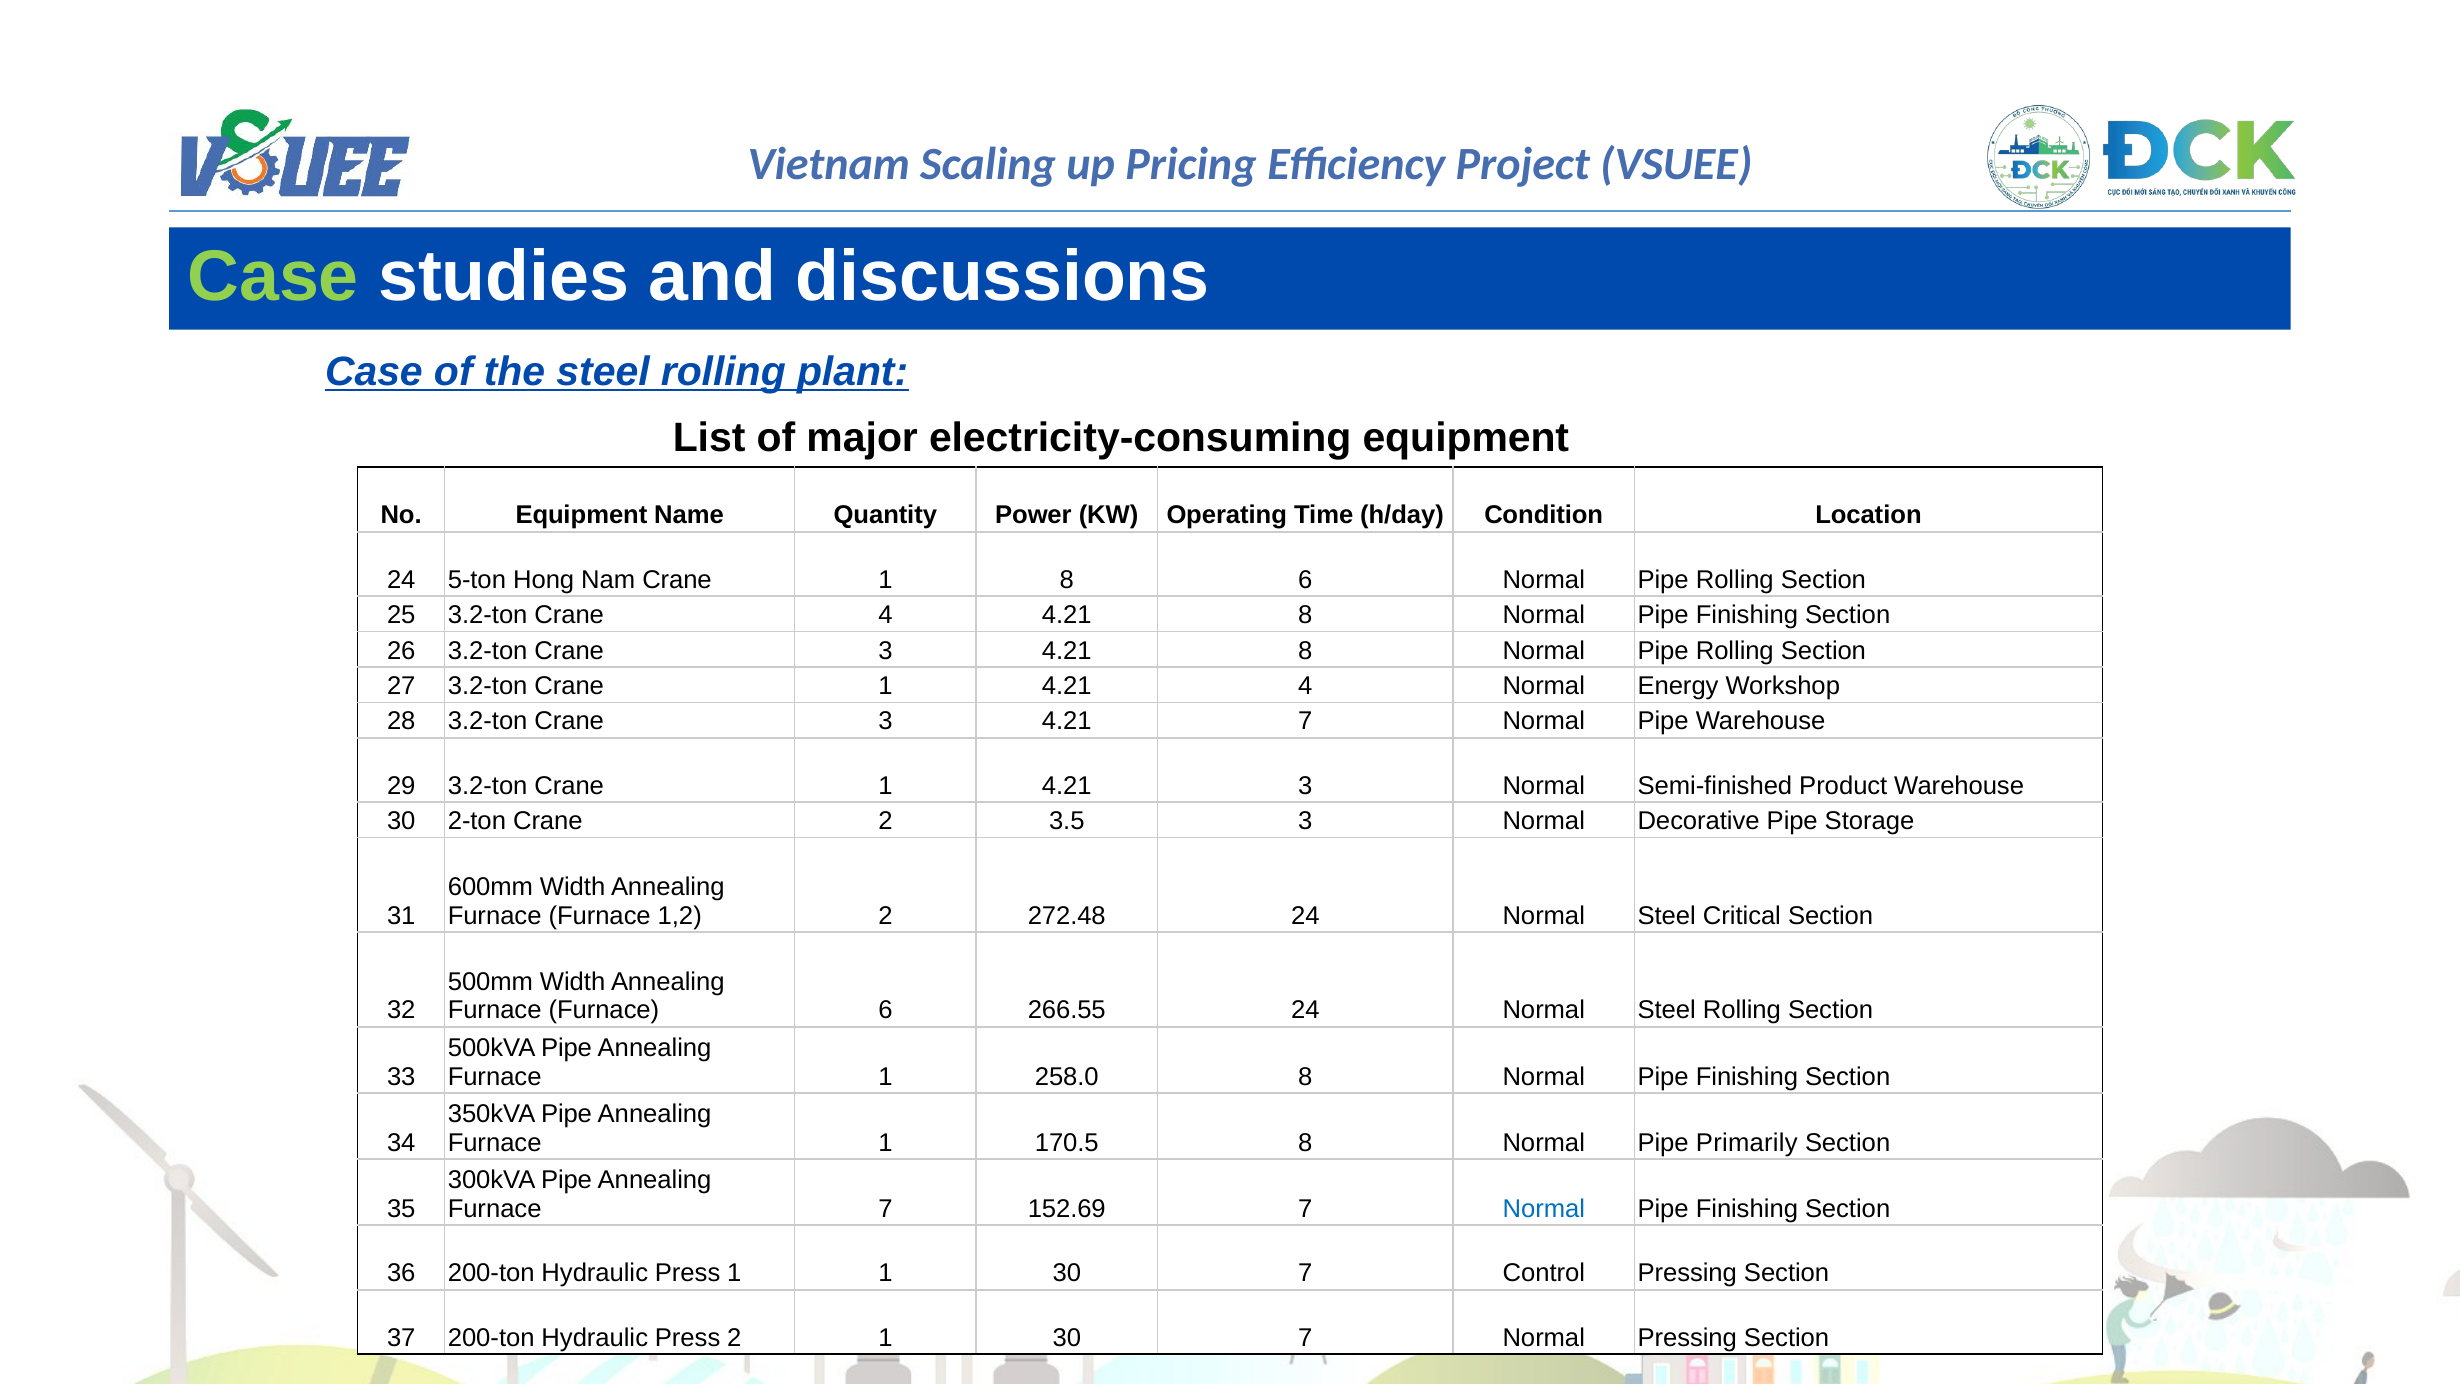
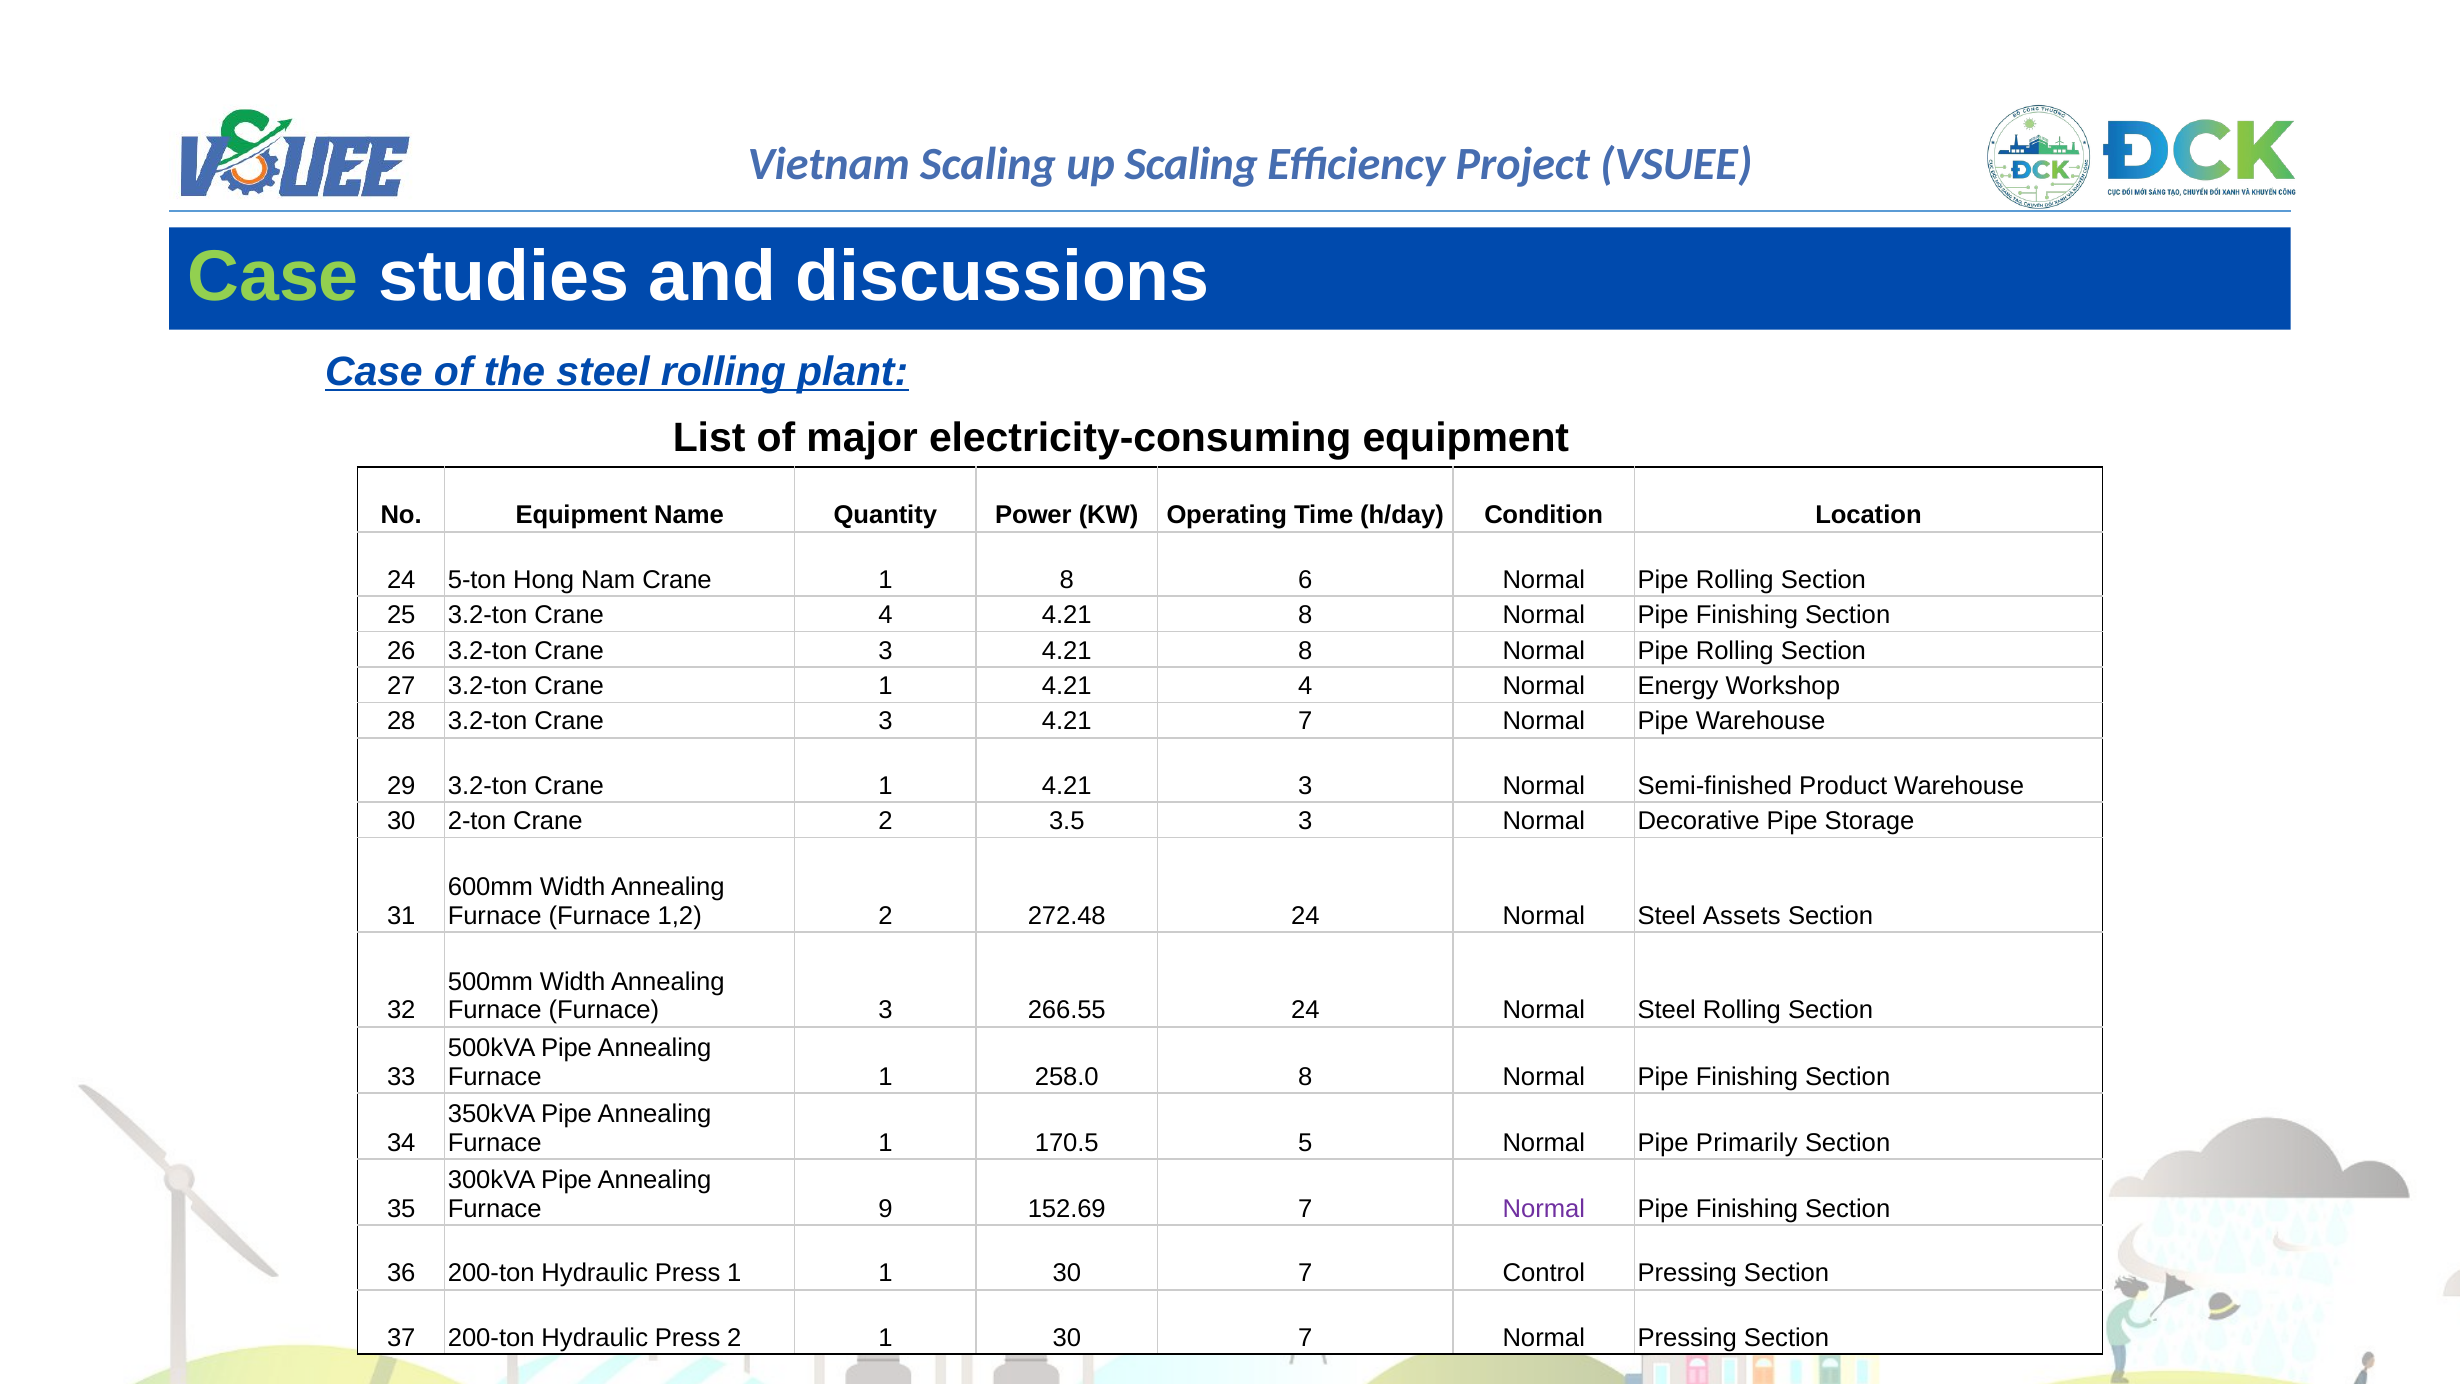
Pricing: Pricing -> Scaling (1191, 164)
Critical: Critical -> Assets (1742, 916)
Furnace 6: 6 -> 3 (885, 1010)
170.5 8: 8 -> 5 (1305, 1143)
Furnace 7: 7 -> 9 (885, 1209)
Normal colour: blue -> purple (1544, 1209)
